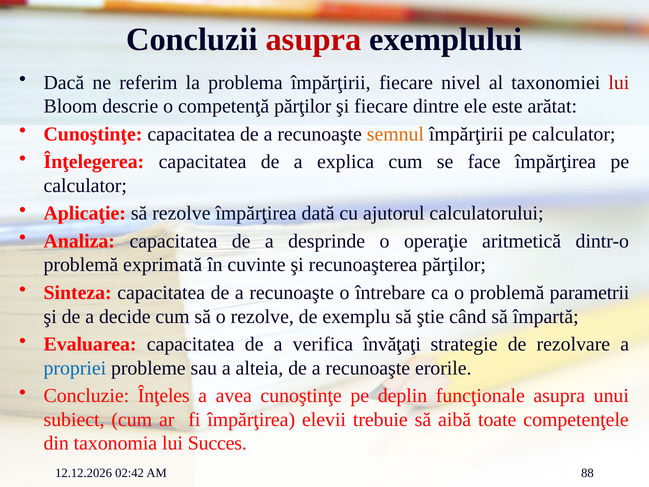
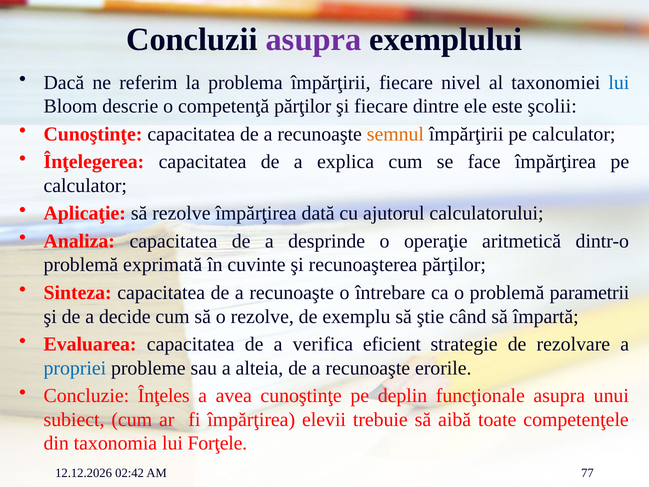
asupra colour: red -> purple (313, 40)
lui colour: red -> blue (619, 82)
arătat: arătat -> şcolii (552, 106)
învăţaţi: învăţaţi -> eficient (392, 344)
Succes: Succes -> Forţele (217, 443)
88: 88 -> 77 (587, 473)
